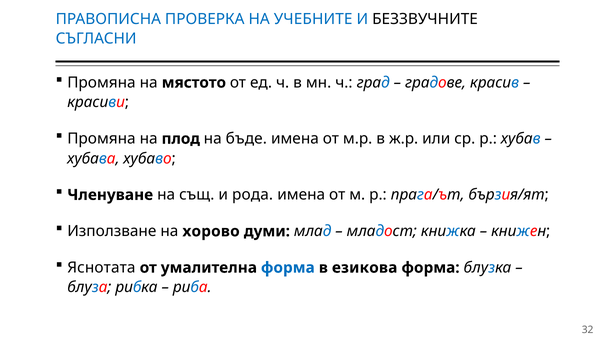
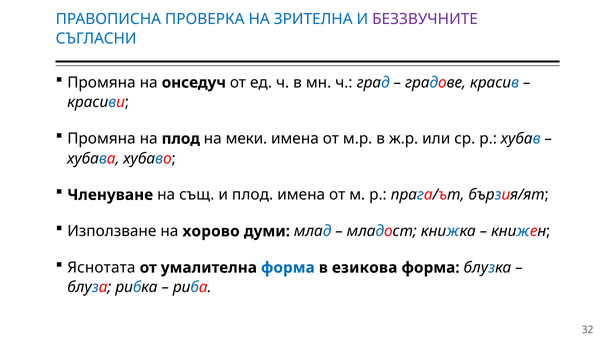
УЧЕБНИТЕ: УЧЕБНИТЕ -> ЗРИТЕЛНА (313, 19)
БЕЗЗВУЧНИТЕ colour: black -> purple (425, 19)
мястото: мястото -> онседуч (194, 83)
бъде: бъде -> меки (246, 139)
и рода: рода -> плод (253, 195)
